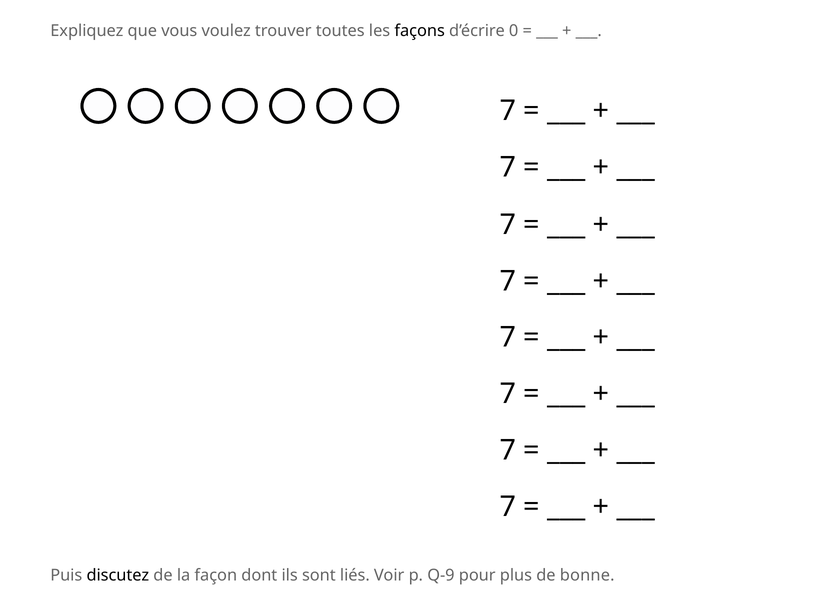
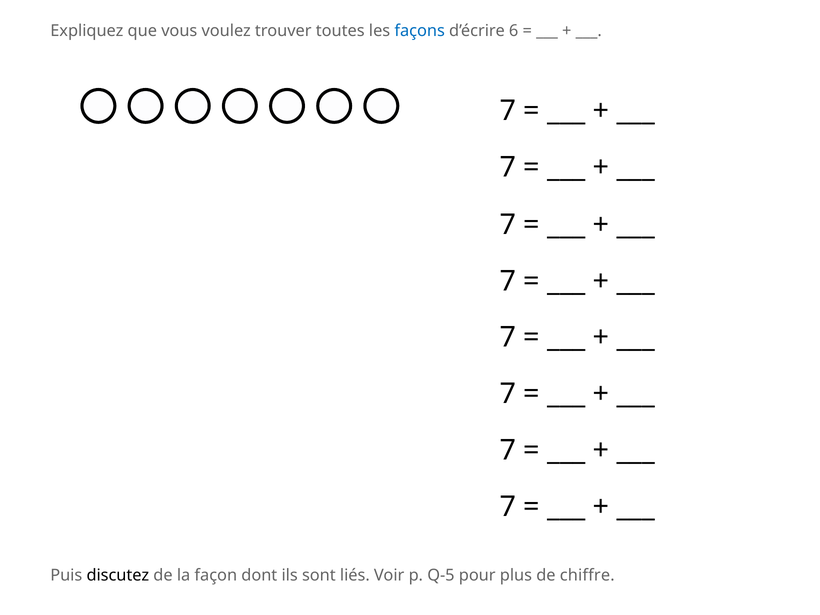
façons colour: black -> blue (420, 31)
0: 0 -> 6 (514, 31)
Q-9: Q-9 -> Q-5 (441, 575)
bonne: bonne -> chiffre (587, 575)
